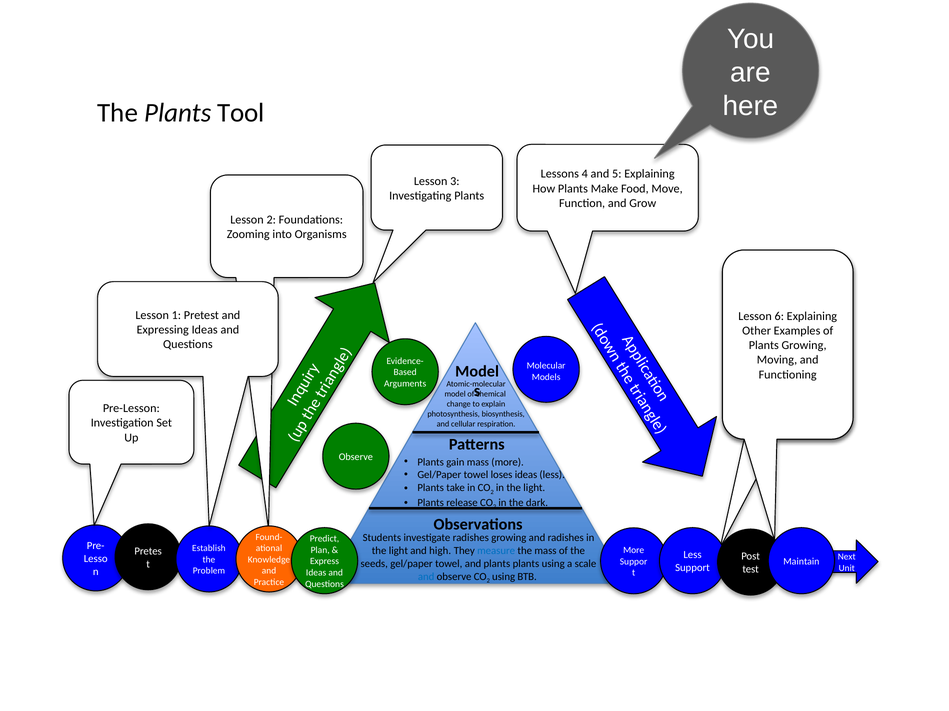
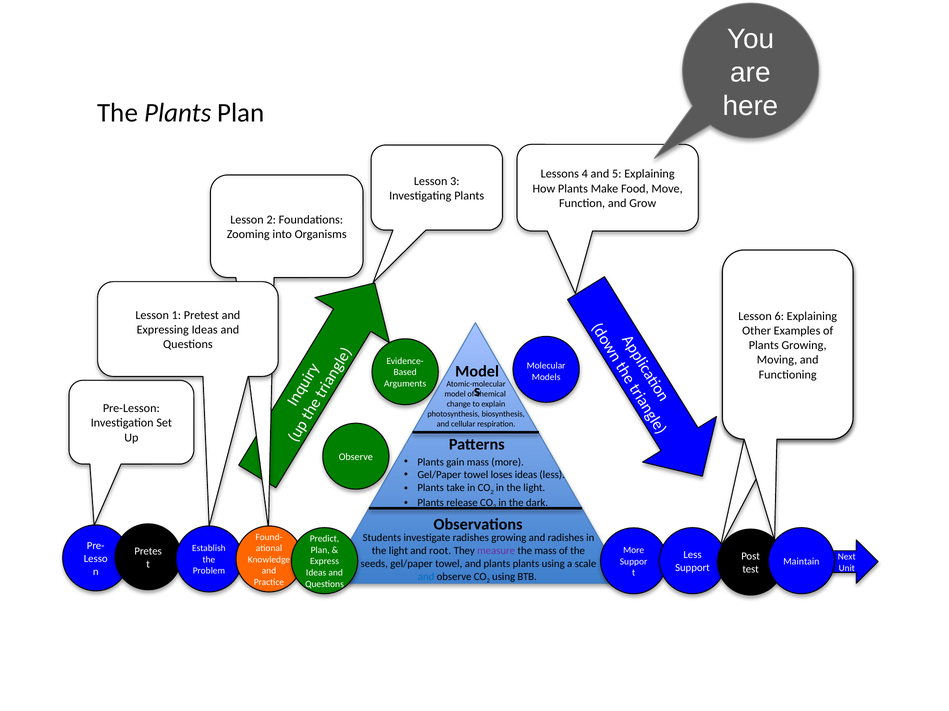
Plants Tool: Tool -> Plan (241, 113)
high: high -> root (440, 551)
measure colour: blue -> purple (496, 551)
